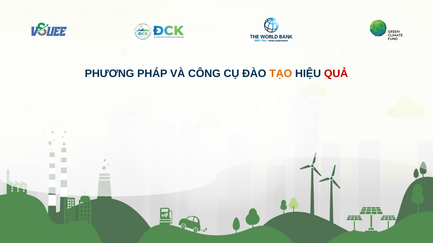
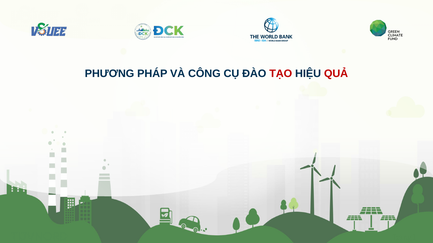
TẠO colour: orange -> red (281, 74)
